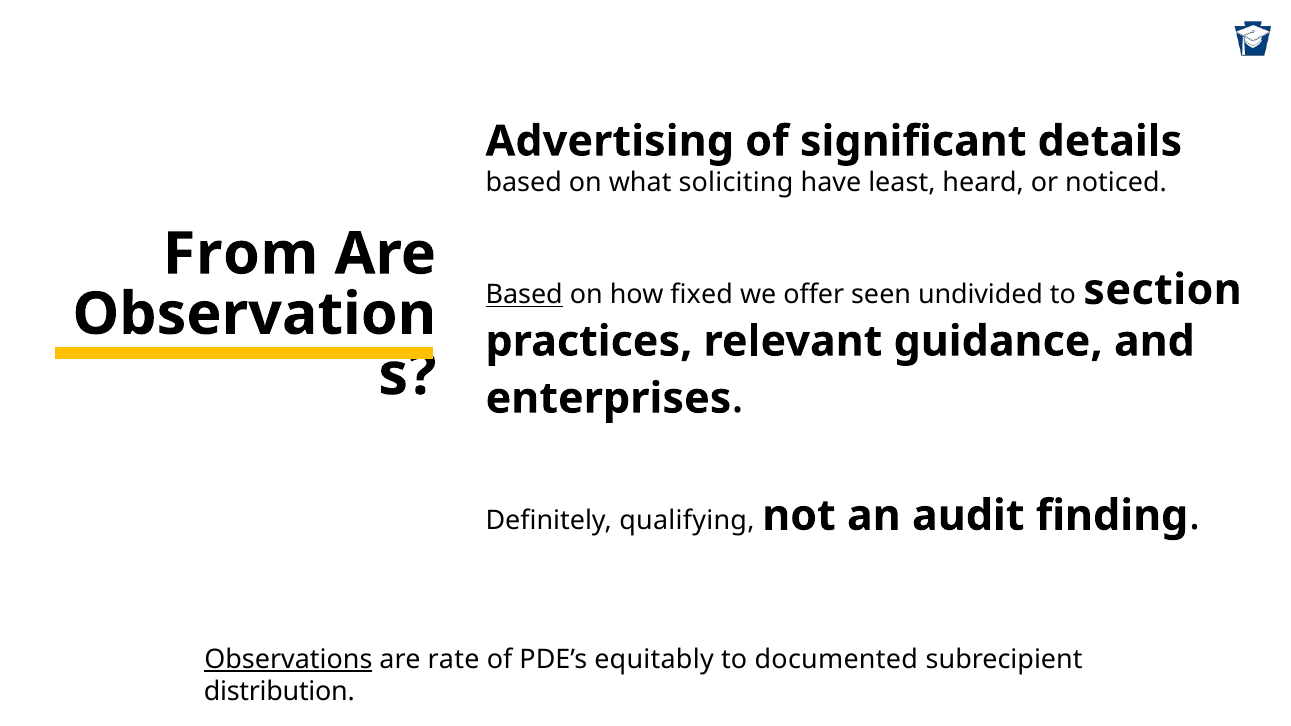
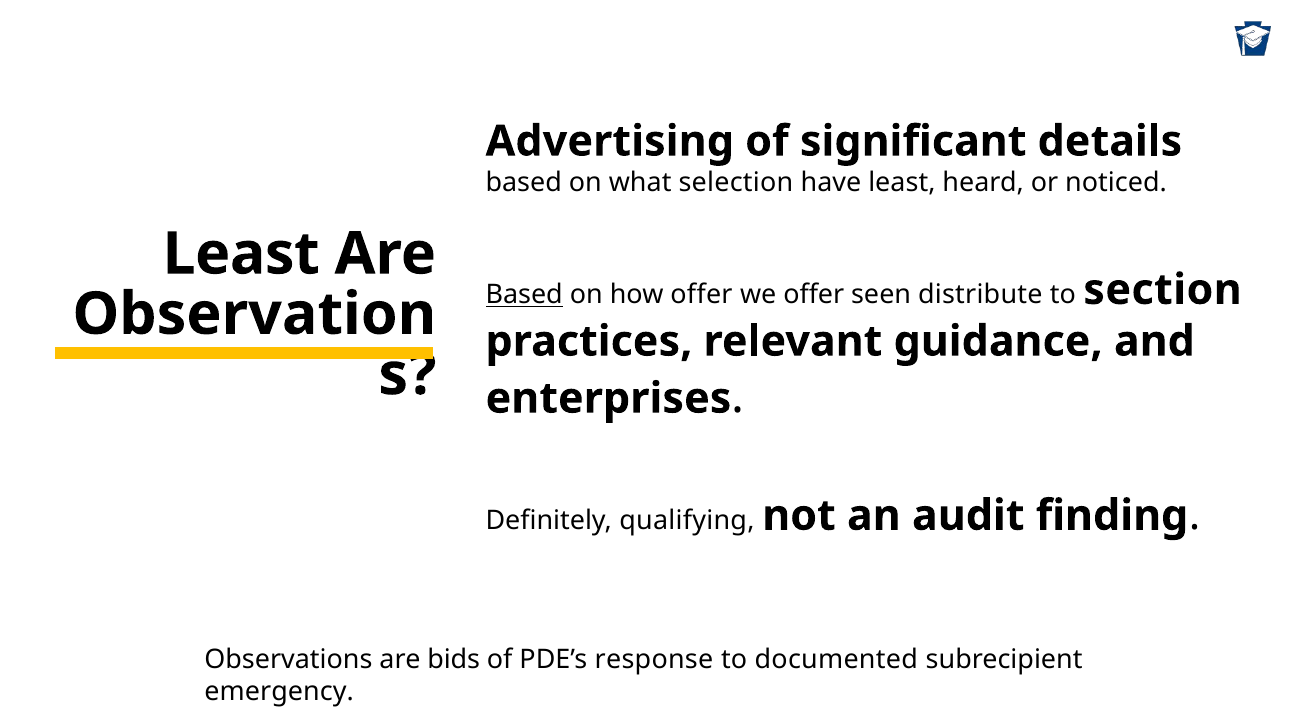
soliciting: soliciting -> selection (736, 182)
From: From -> Least (241, 254)
how fixed: fixed -> offer (702, 295)
undivided: undivided -> distribute (980, 295)
Observations underline: present -> none (288, 660)
rate: rate -> bids (454, 660)
equitably: equitably -> response (654, 660)
distribution: distribution -> emergency (279, 692)
